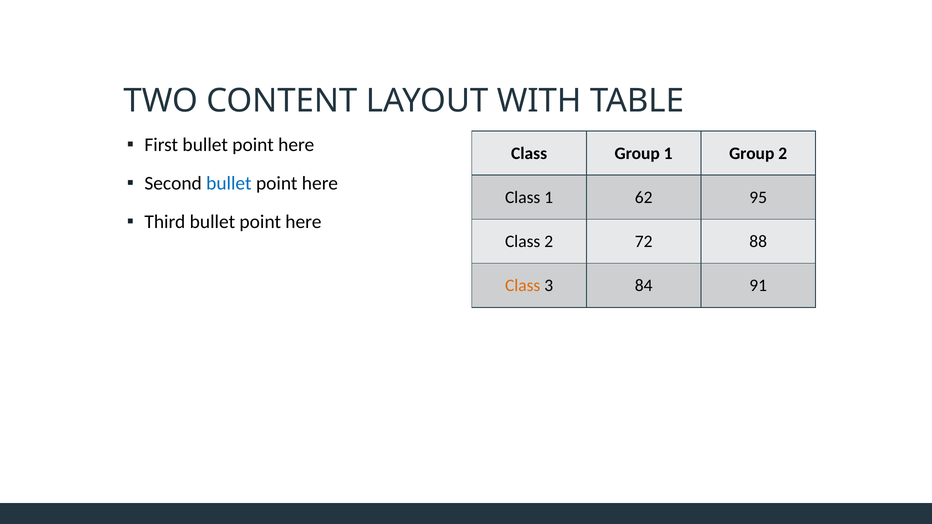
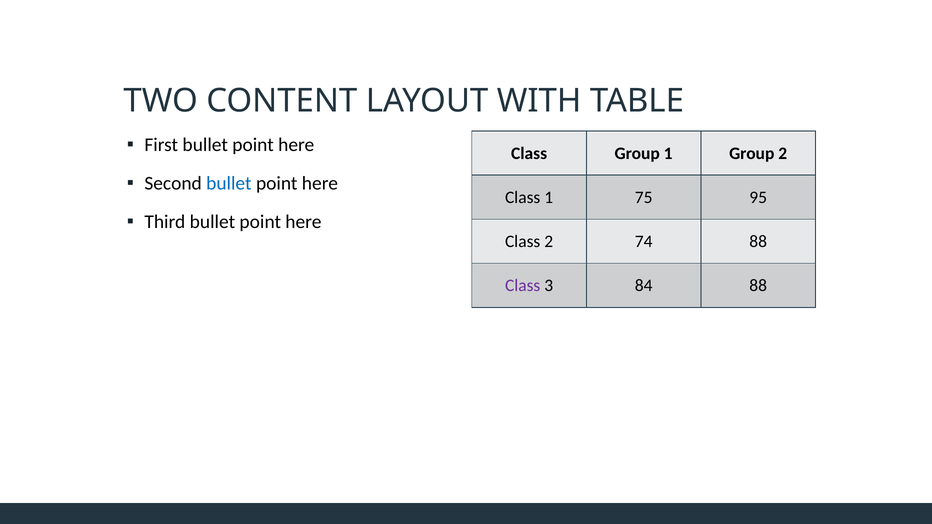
62: 62 -> 75 (644, 197)
72: 72 -> 74 (644, 242)
Class colour: orange -> purple (523, 286)
84 91: 91 -> 88 (758, 286)
